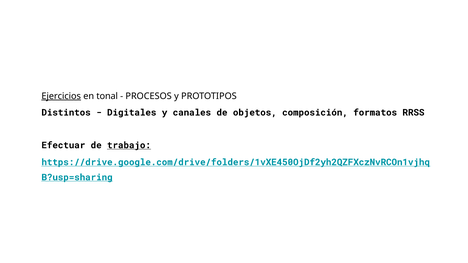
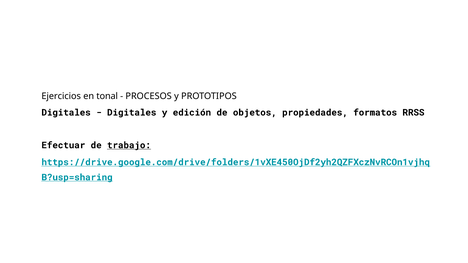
Ejercicios underline: present -> none (61, 96)
Distintos: Distintos -> Digitales (66, 113)
canales: canales -> edición (192, 113)
composición: composición -> propiedades (315, 113)
